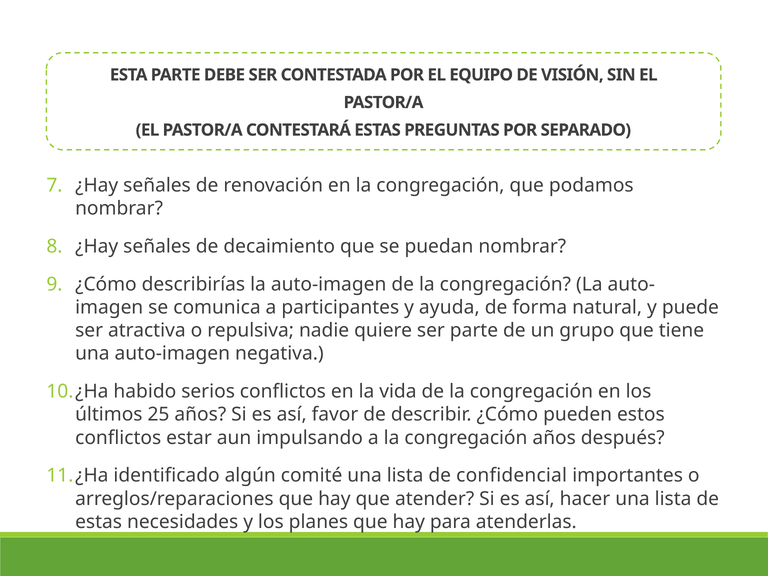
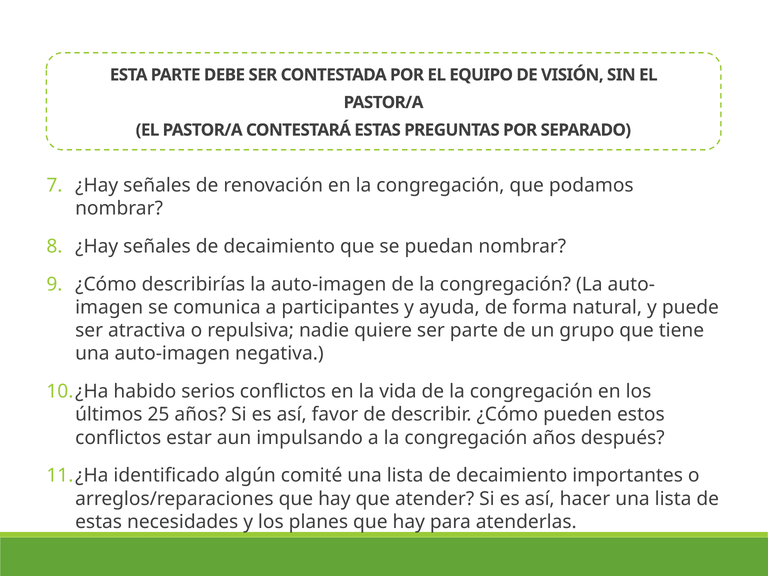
lista de confidencial: confidencial -> decaimiento (512, 476)
